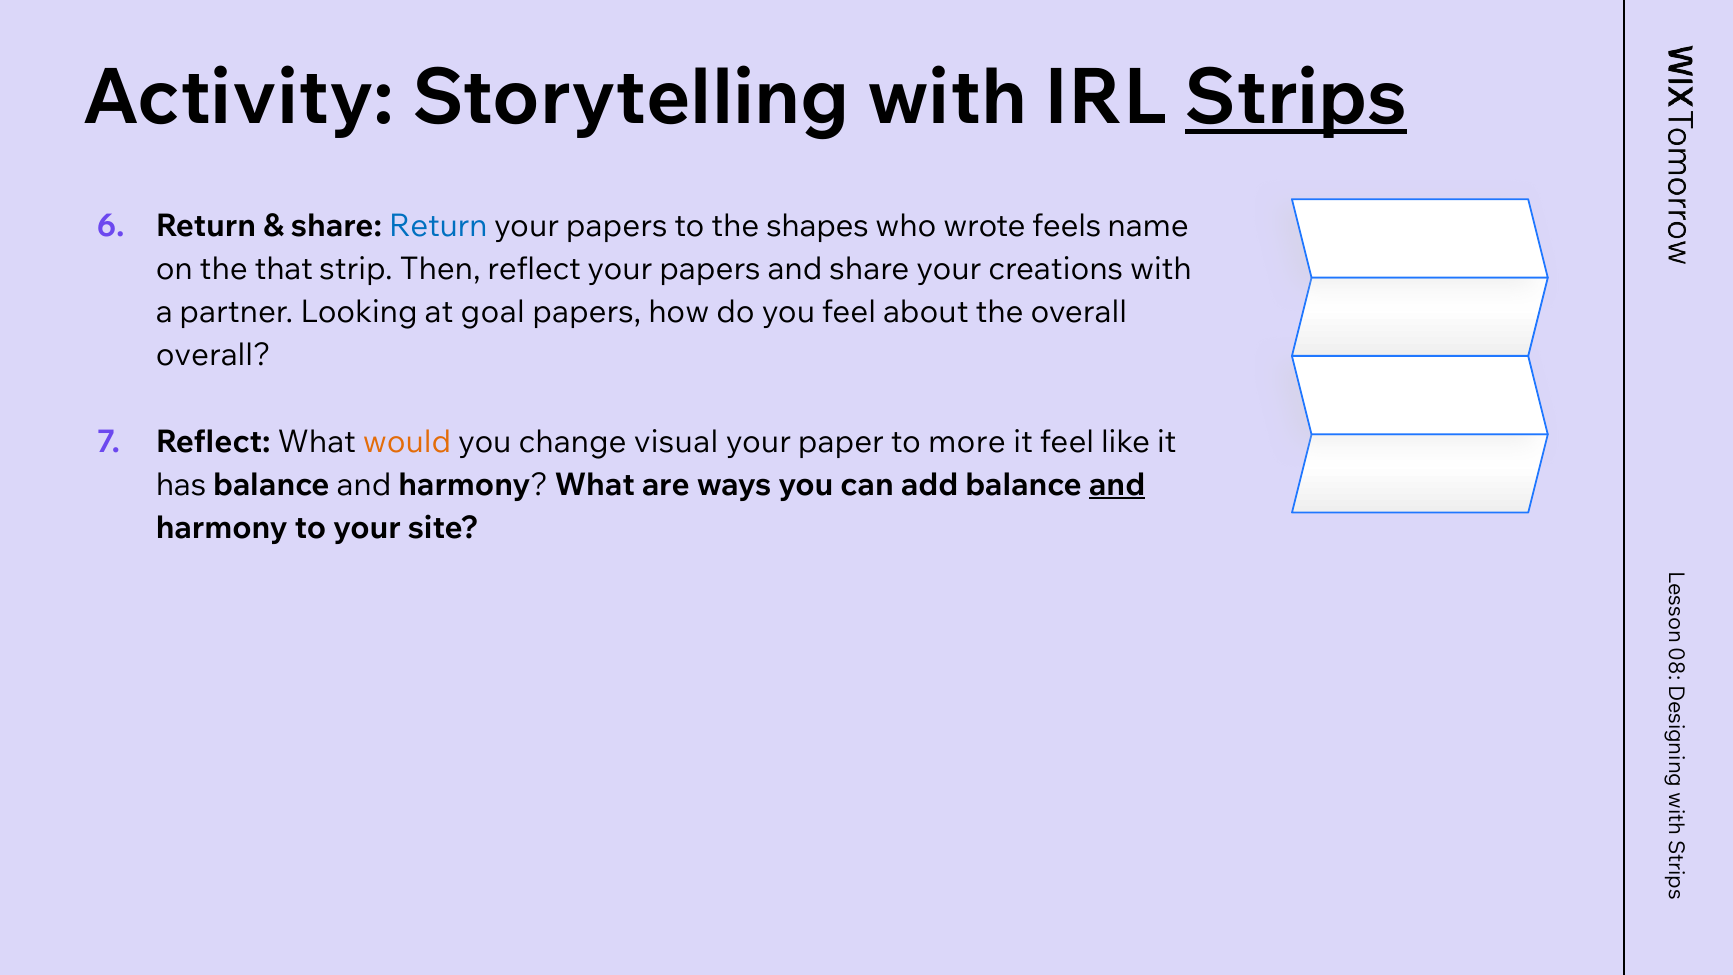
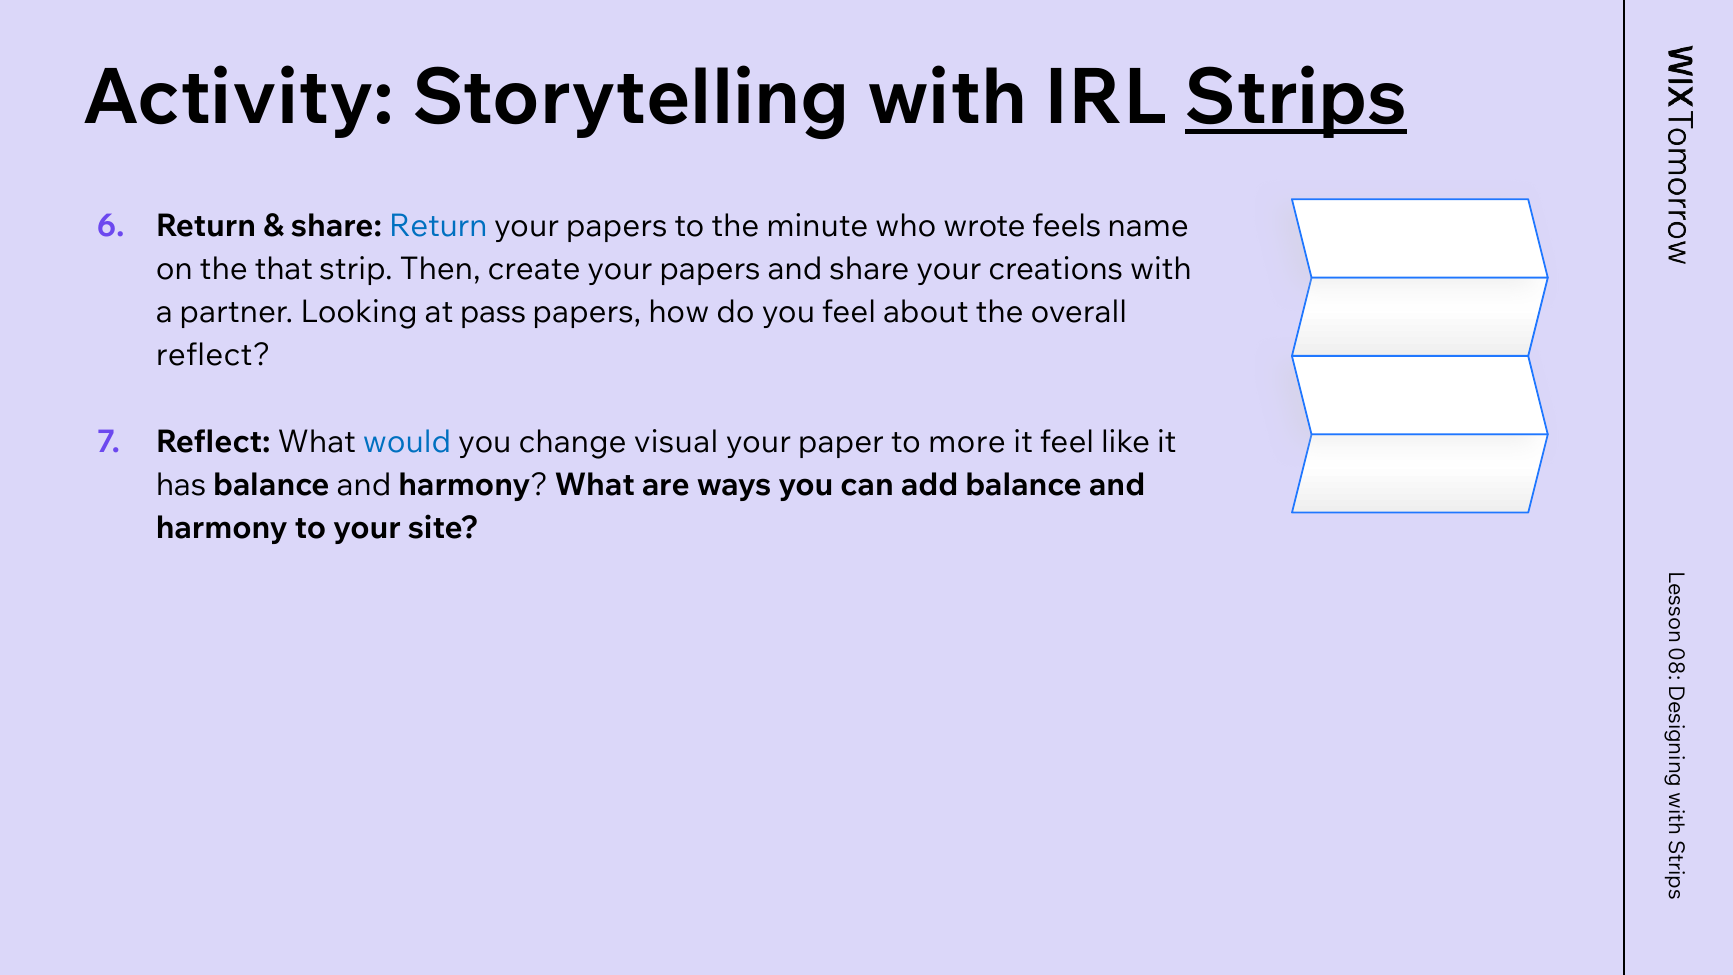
shapes: shapes -> minute (818, 226)
Then reflect: reflect -> create (534, 269)
goal: goal -> pass (493, 312)
overall: overall -> reflect (213, 355)
would colour: orange -> blue (407, 442)
and underline: present -> none (1117, 485)
